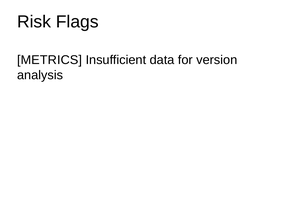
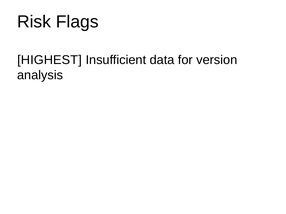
METRICS: METRICS -> HIGHEST (50, 60)
